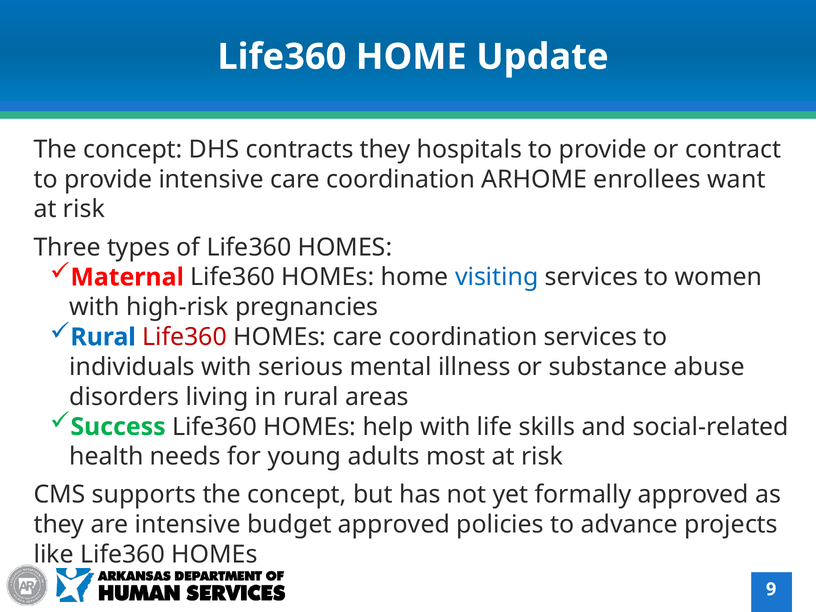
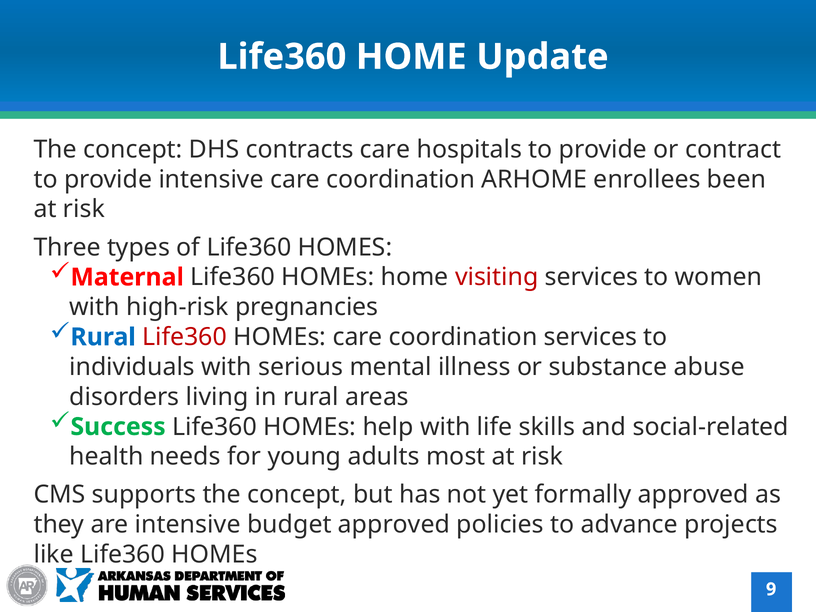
contracts they: they -> care (385, 149)
want: want -> been (737, 179)
visiting colour: blue -> red (497, 277)
